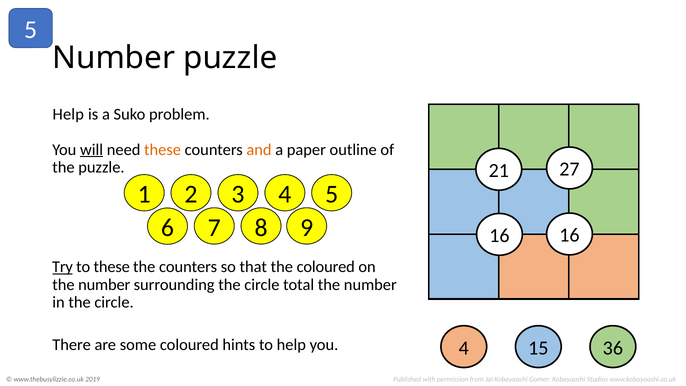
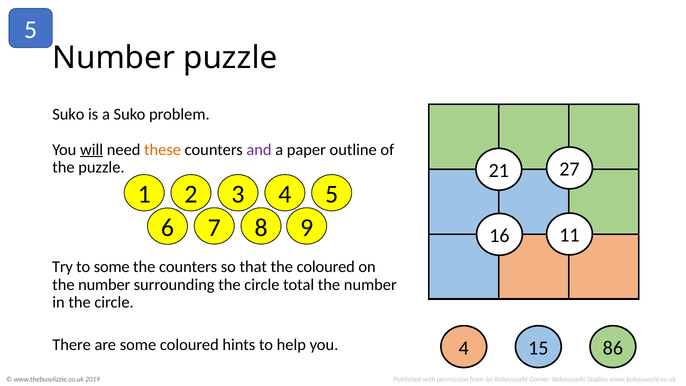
Help: Help -> Suko (68, 114)
and colour: orange -> purple (259, 150)
16 16: 16 -> 11 (569, 235)
Try underline: present -> none (62, 267)
to these: these -> some (112, 267)
36: 36 -> 86 (613, 348)
